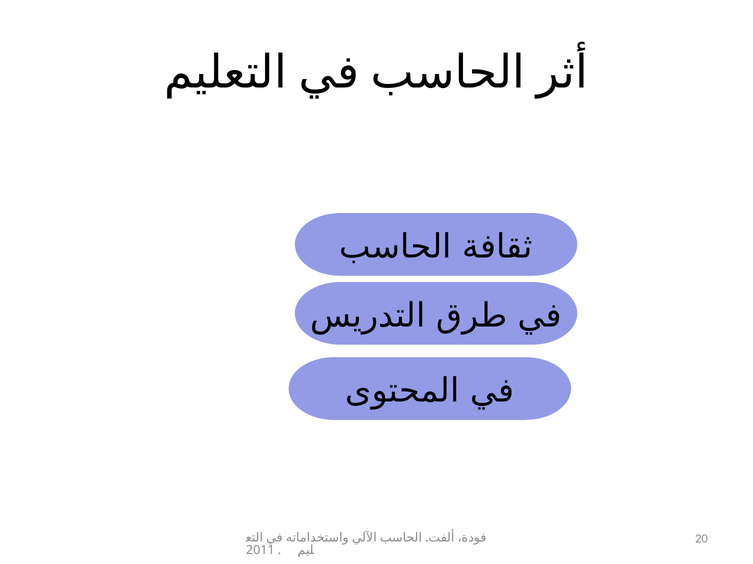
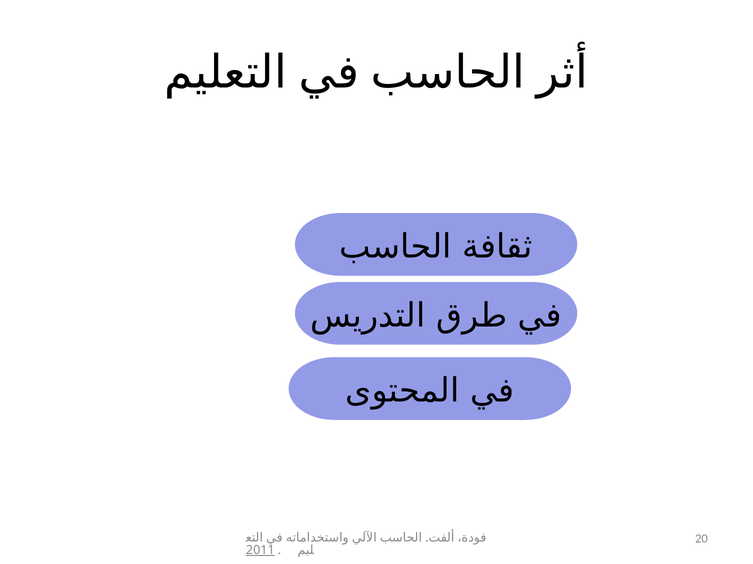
2011 underline: none -> present (260, 551)
